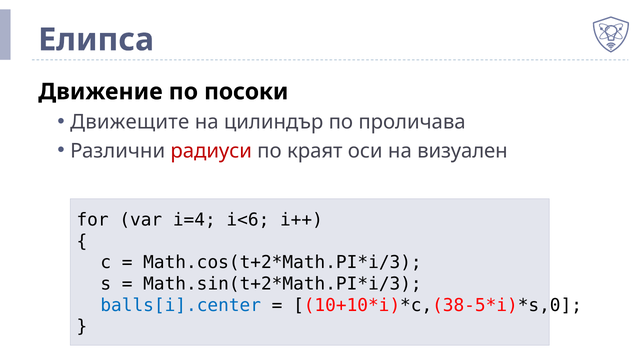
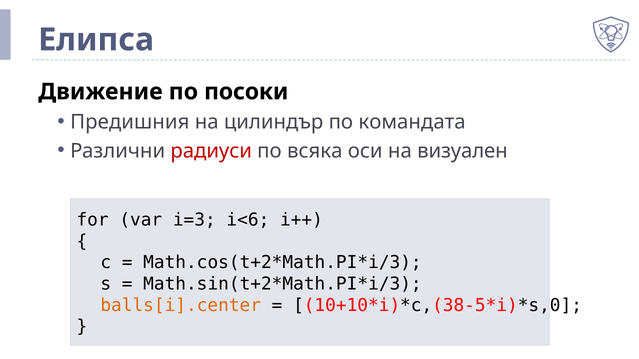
Движещите: Движещите -> Предишния (130, 122)
проличава: проличава -> командата (412, 122)
краят: краят -> всяка (315, 151)
i=4: i=4 -> i=3 (194, 220)
balls[i].center colour: blue -> orange (181, 306)
